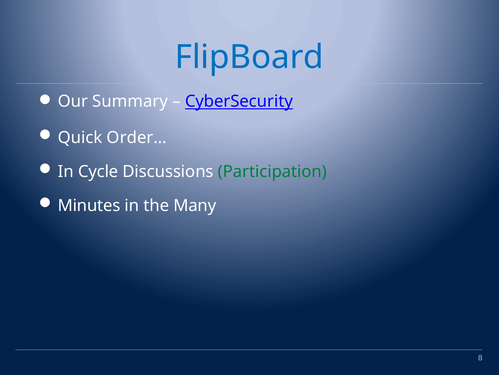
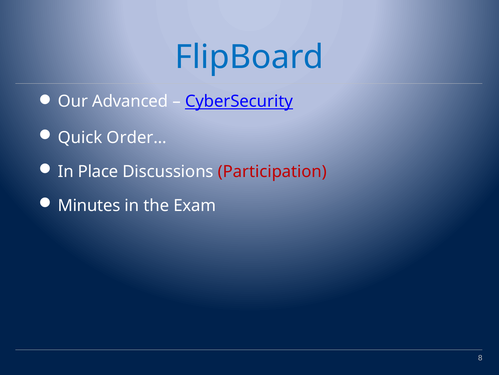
Summary: Summary -> Advanced (130, 101)
Cycle: Cycle -> Place (98, 171)
Participation colour: green -> red (272, 171)
Many: Many -> Exam (195, 205)
